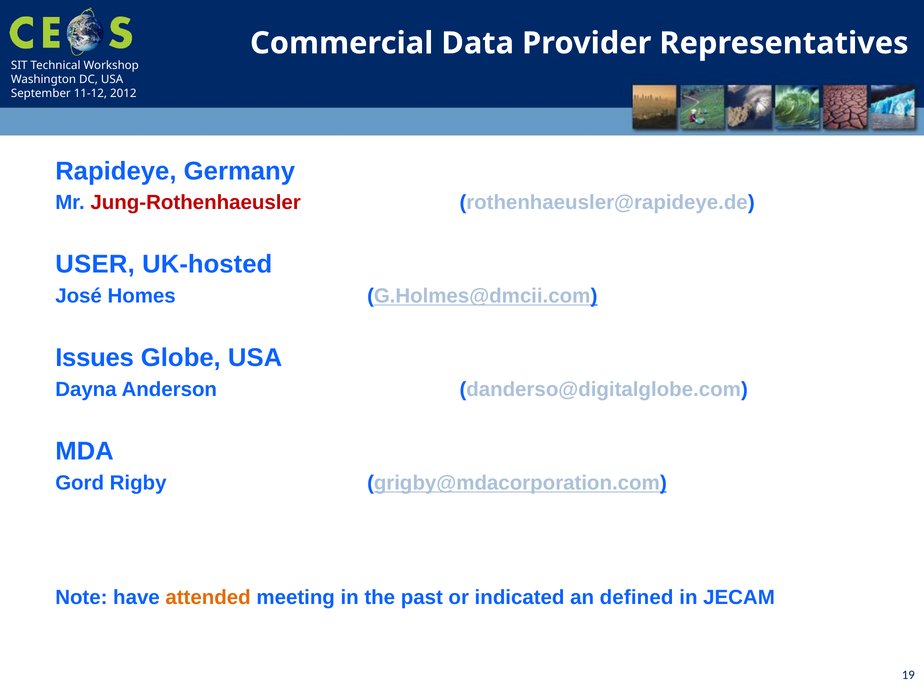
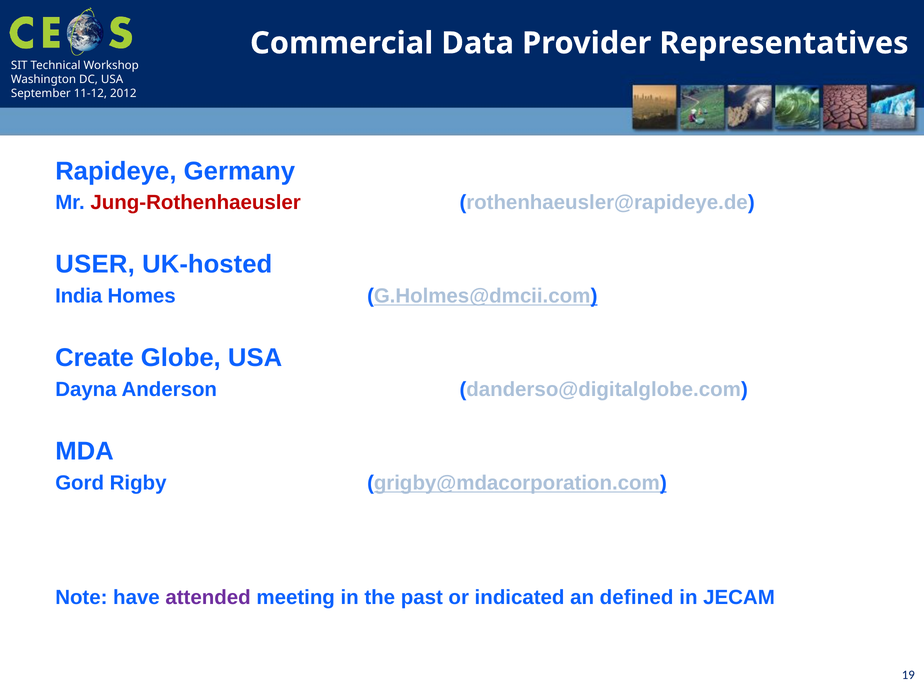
José: José -> India (79, 296)
Issues: Issues -> Create (95, 358)
attended colour: orange -> purple (208, 598)
